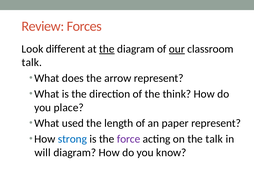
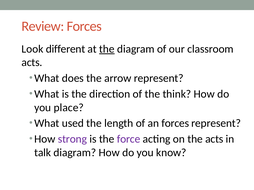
our underline: present -> none (177, 49)
talk: talk -> acts (32, 63)
an paper: paper -> forces (175, 124)
strong colour: blue -> purple (72, 139)
the talk: talk -> acts (214, 139)
will: will -> talk (43, 153)
